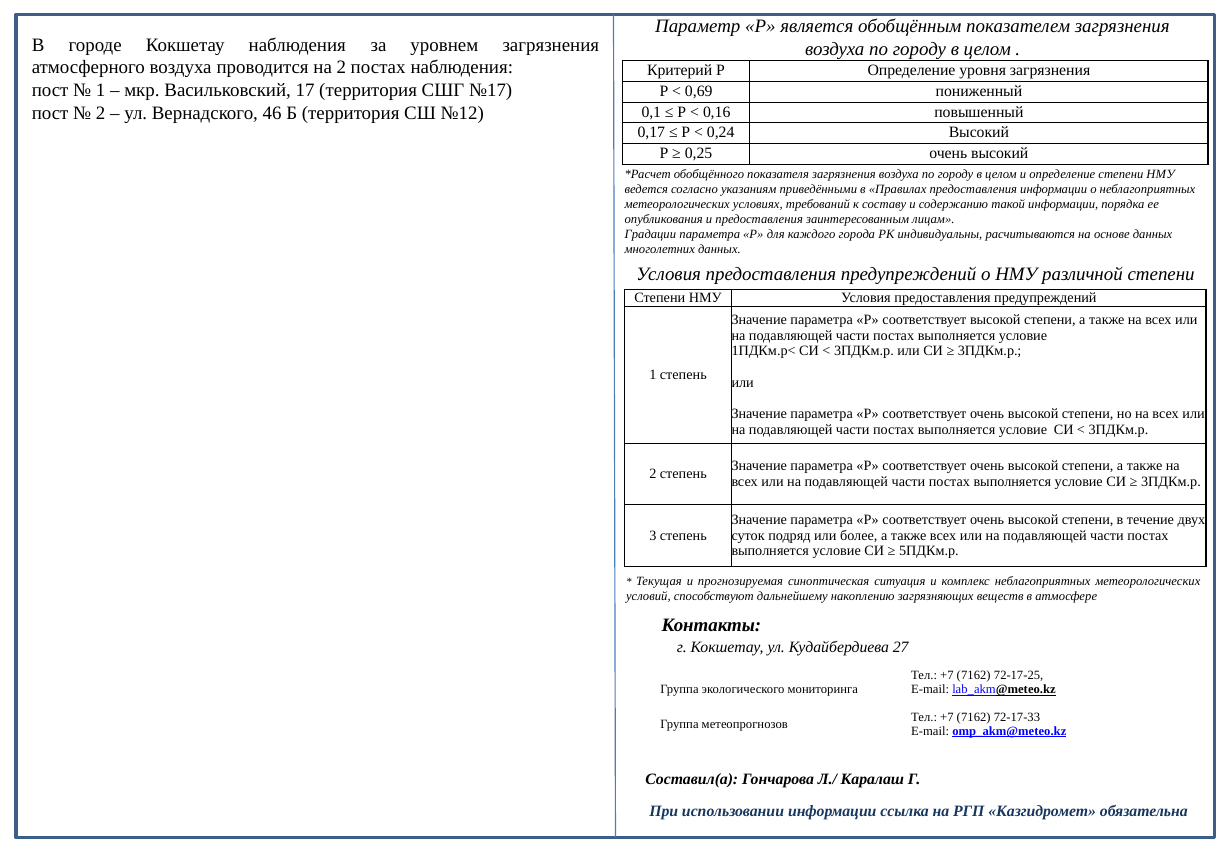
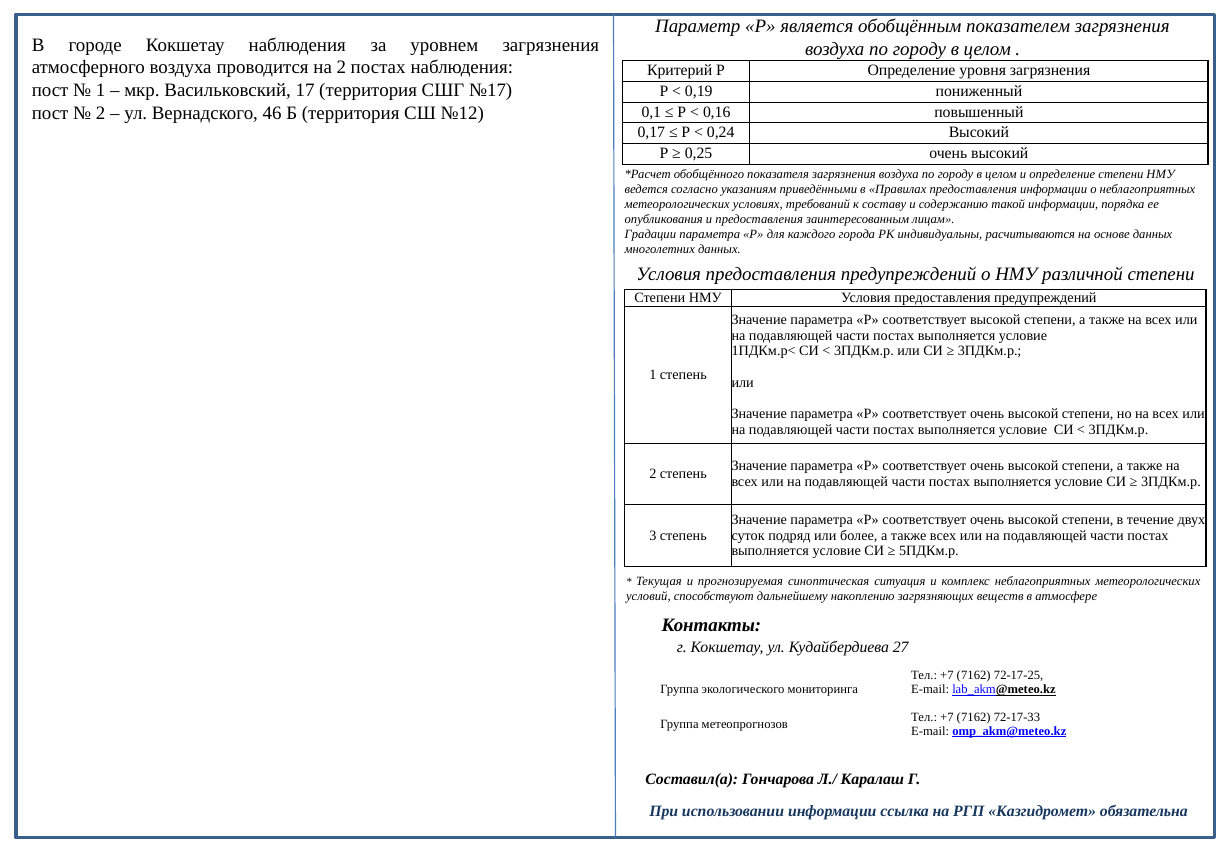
0,69: 0,69 -> 0,19 (699, 91)
